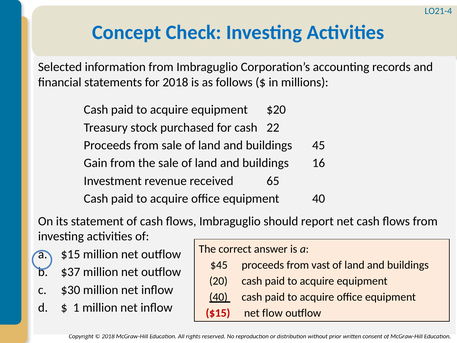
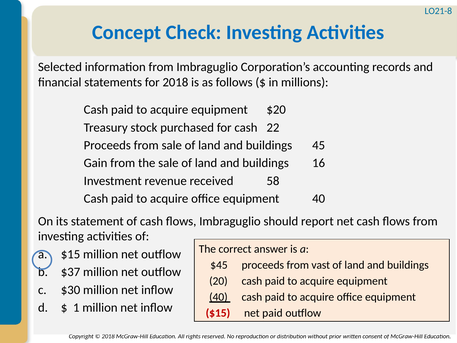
LO21-4: LO21-4 -> LO21-8 (438, 11)
65: 65 -> 58 (273, 181)
net flow: flow -> paid (272, 313)
